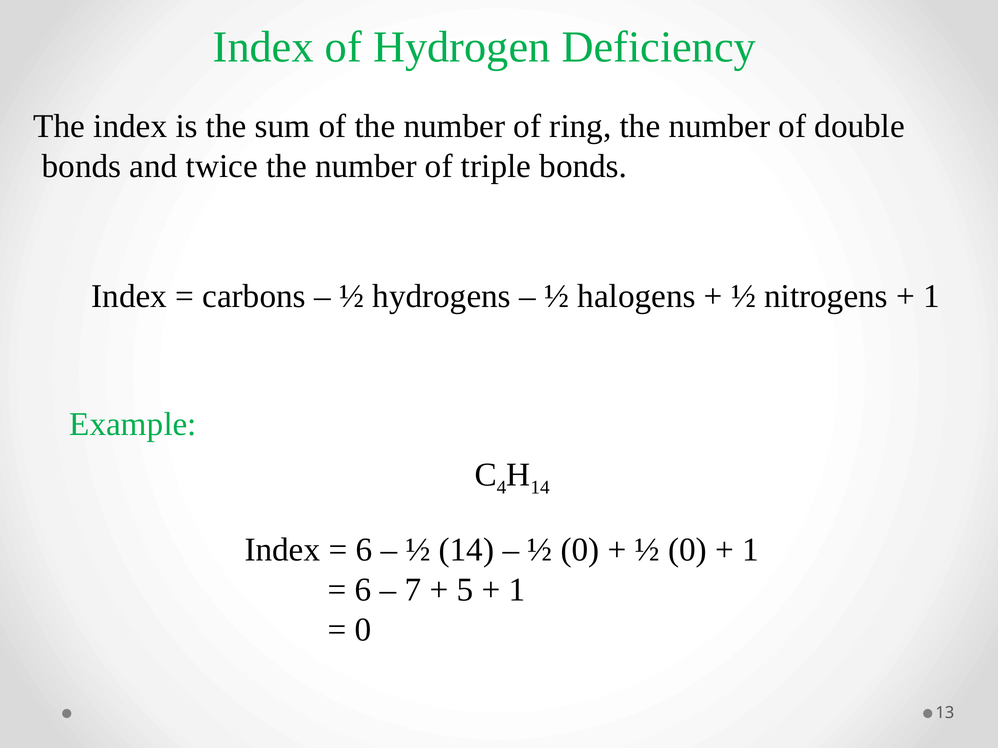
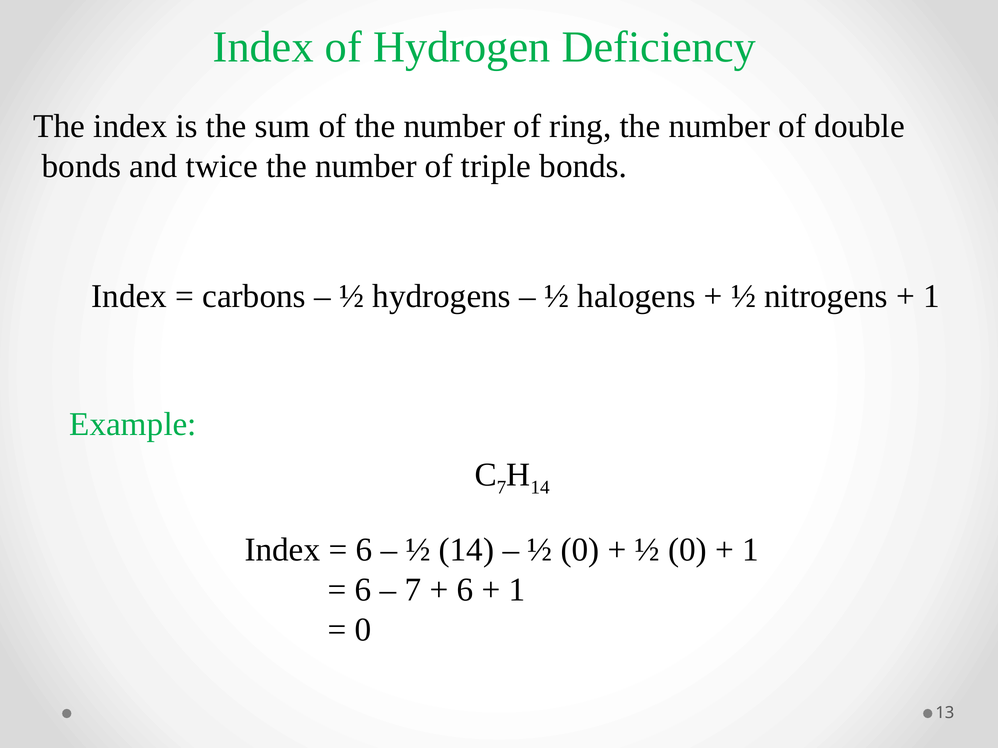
4: 4 -> 7 (502, 488)
5: 5 -> 6 (465, 590)
